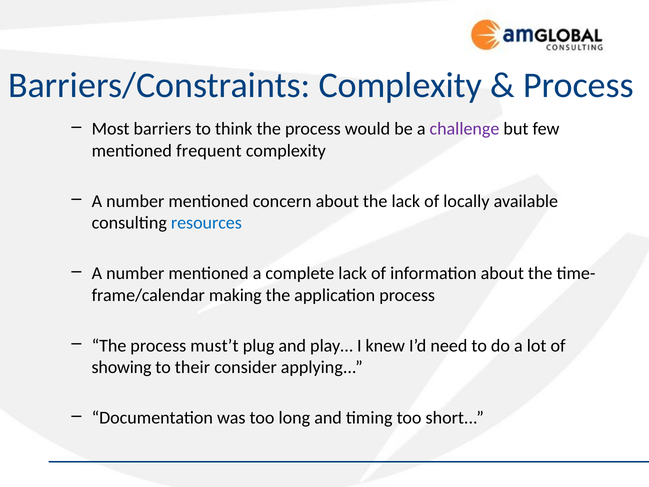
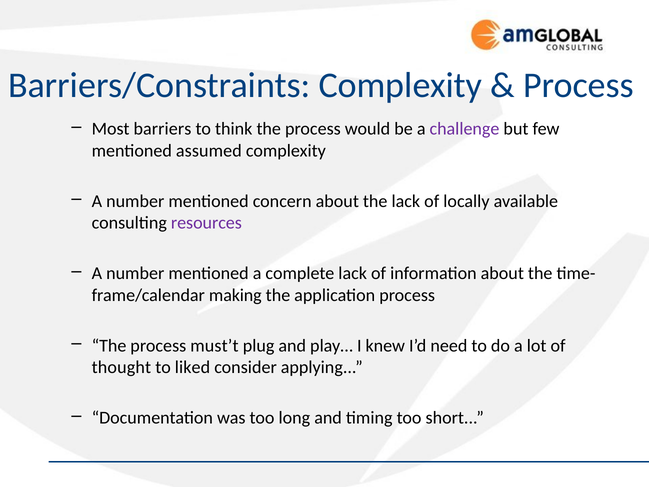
frequent: frequent -> assumed (209, 151)
resources colour: blue -> purple (206, 223)
showing: showing -> thought (121, 367)
their: their -> liked (192, 367)
